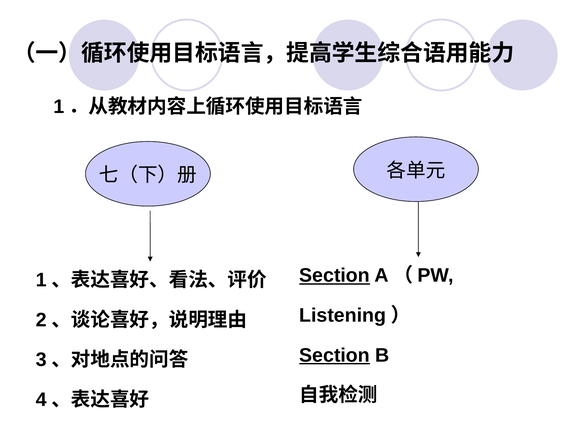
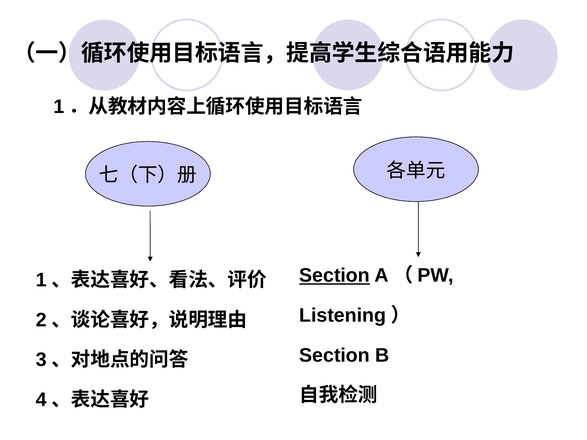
Section underline: present -> none (335, 355)
